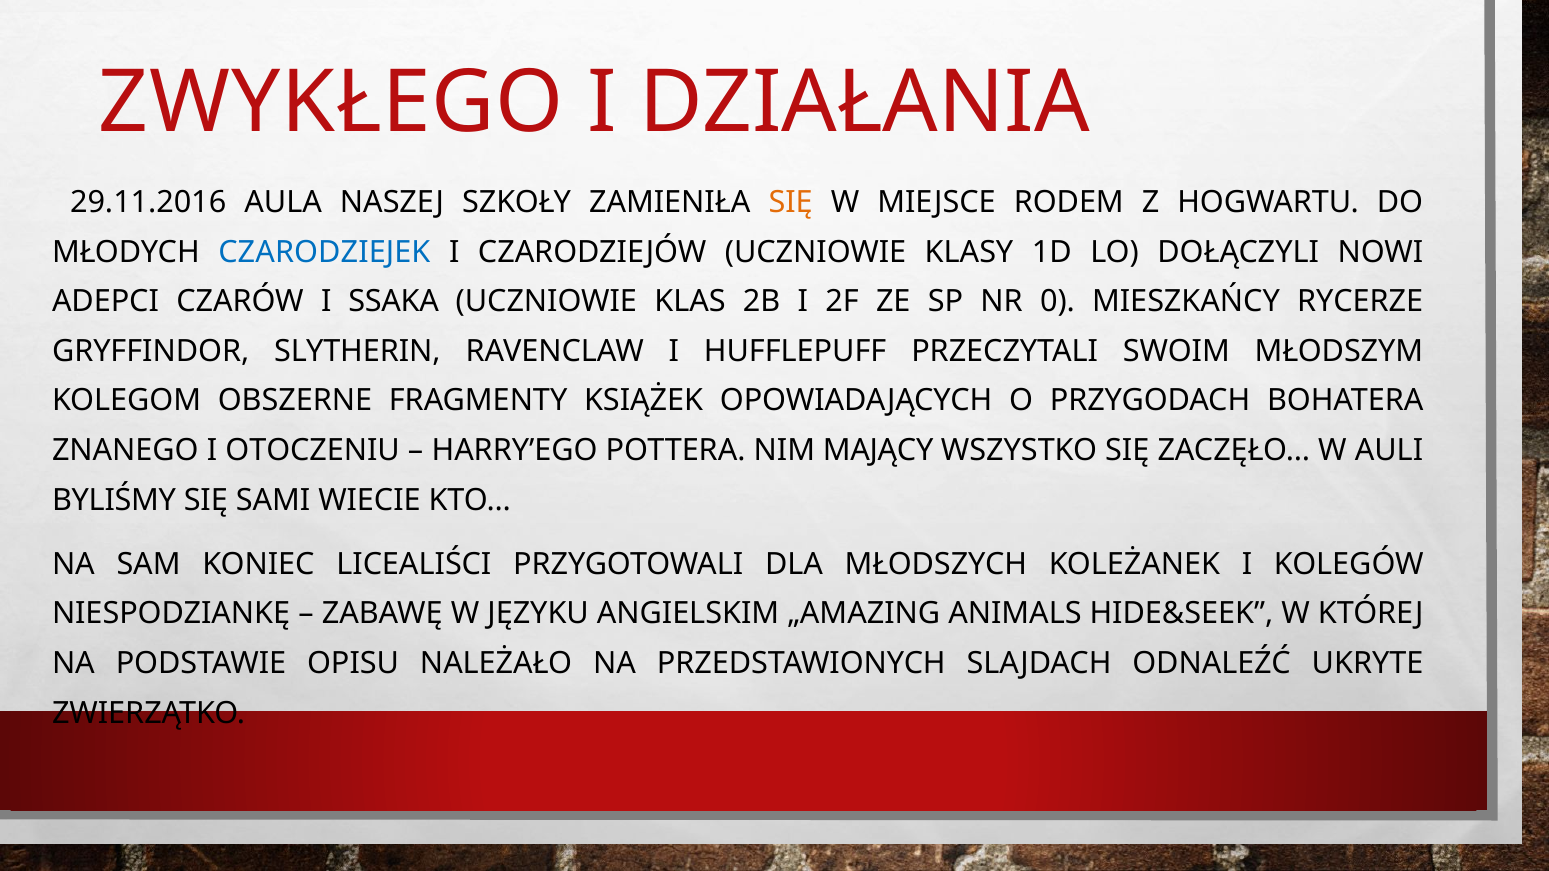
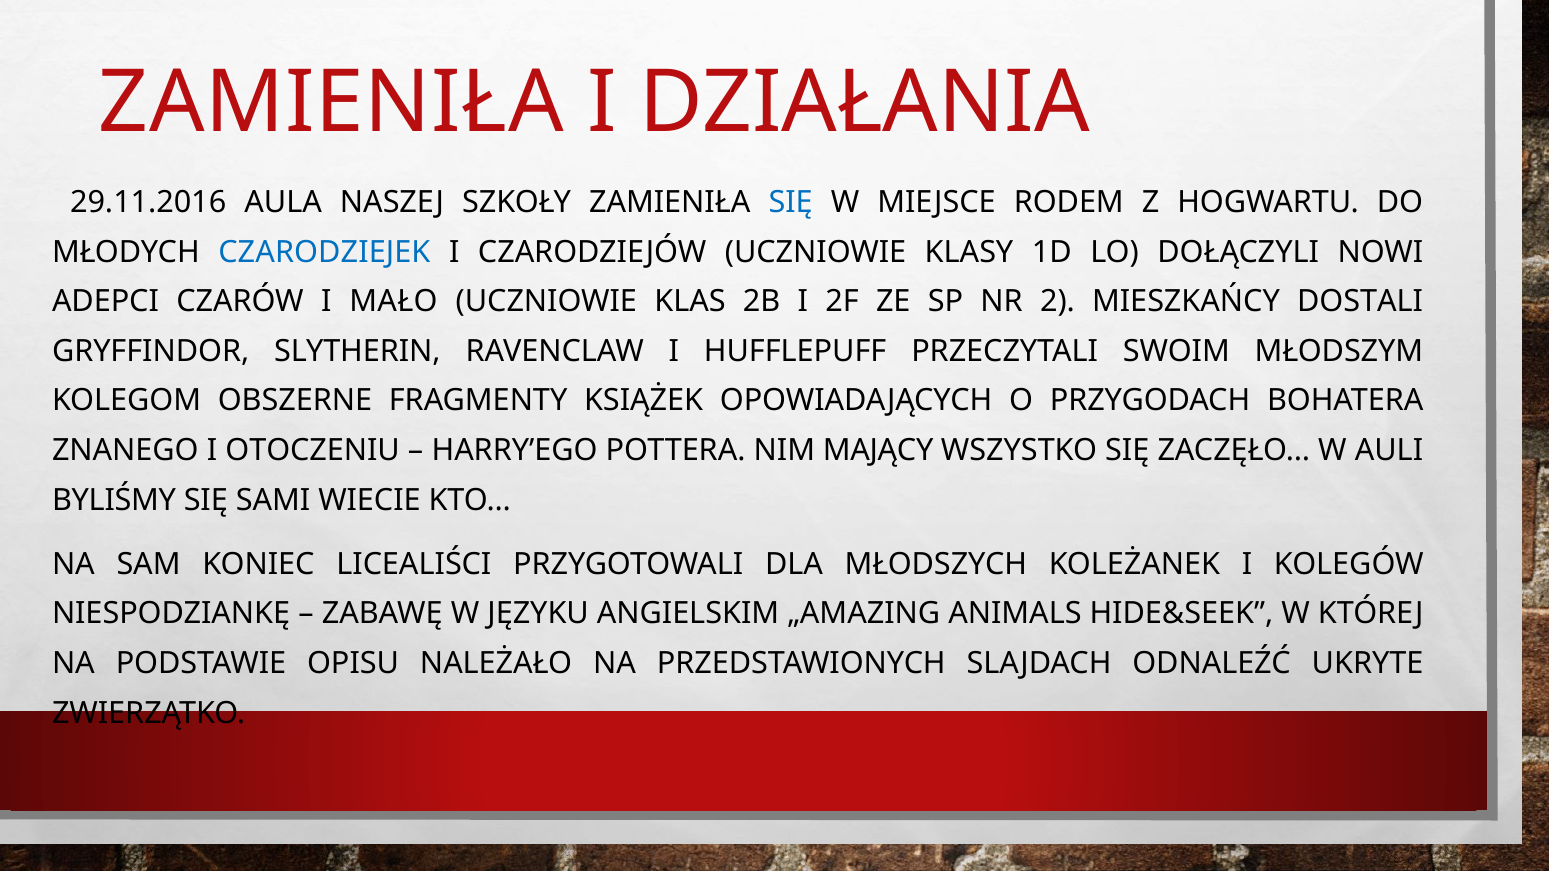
ZWYKŁEGO: ZWYKŁEGO -> ZAMIENIŁA (331, 103)
SIĘ colour: orange -> blue (791, 202)
SSAKA: SSAKA -> MAŁO (393, 302)
0: 0 -> 2 (1058, 302)
RYCERZE: RYCERZE -> DOSTALI (1360, 302)
